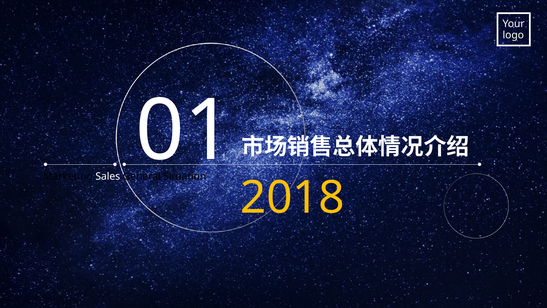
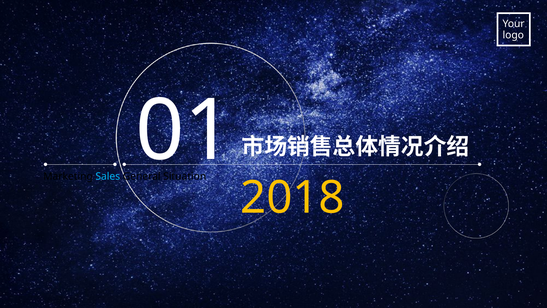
Sales colour: white -> light blue (108, 176)
